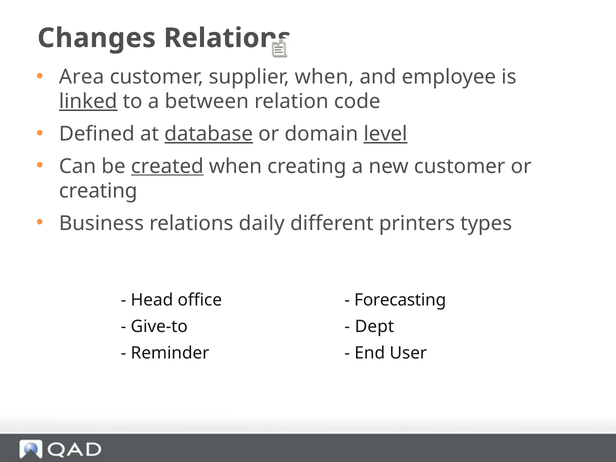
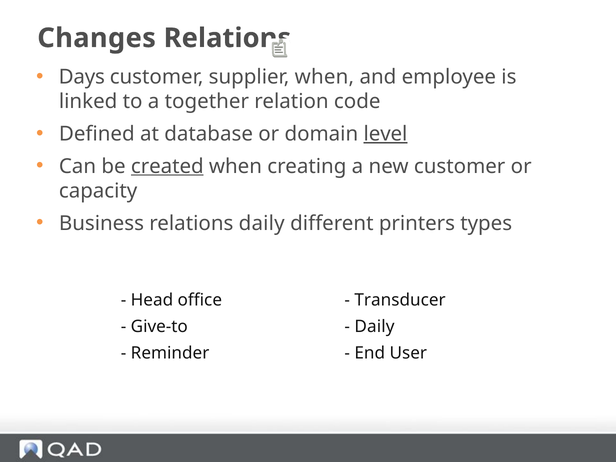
Area: Area -> Days (82, 77)
linked underline: present -> none (88, 102)
between: between -> together (207, 102)
database underline: present -> none (209, 134)
creating: creating -> capacity (98, 191)
Forecasting: Forecasting -> Transducer (400, 300)
Dept: Dept -> Daily (375, 326)
